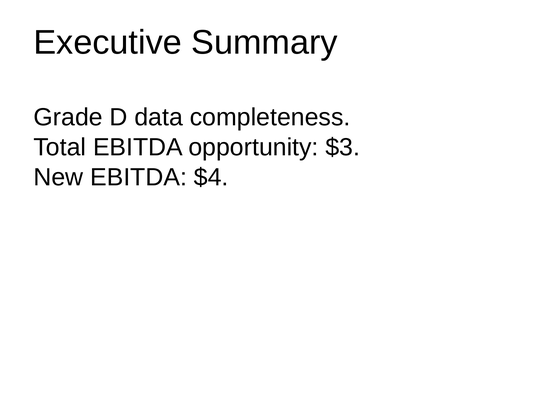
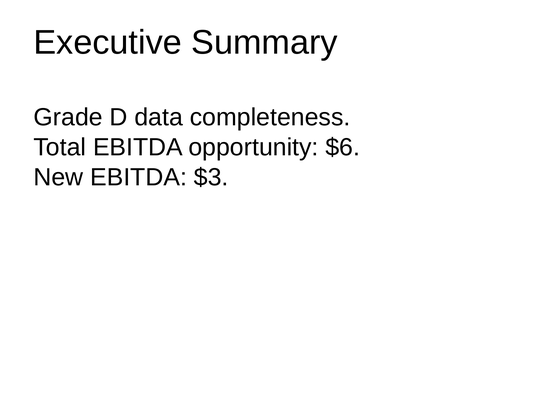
$3: $3 -> $6 (343, 147)
$4: $4 -> $3 (211, 177)
